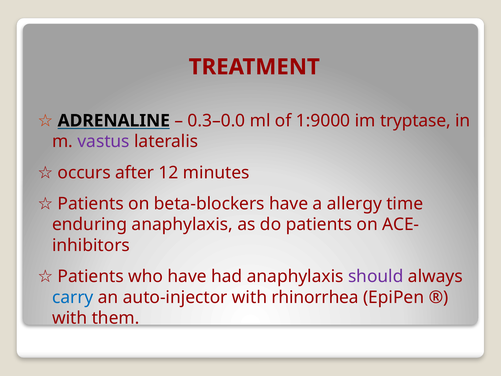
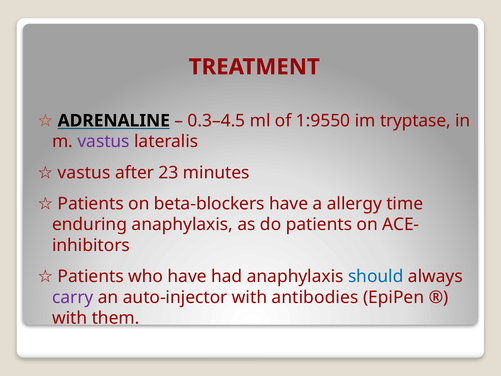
0.3–0.0: 0.3–0.0 -> 0.3–4.5 (216, 121)
1:9000: 1:9000 -> 1:9550 (323, 121)
occurs: occurs -> vastus (84, 172)
12: 12 -> 23 (169, 172)
should colour: purple -> blue (376, 276)
carry colour: blue -> purple (73, 297)
rhinorrhea: rhinorrhea -> antibodies (315, 297)
